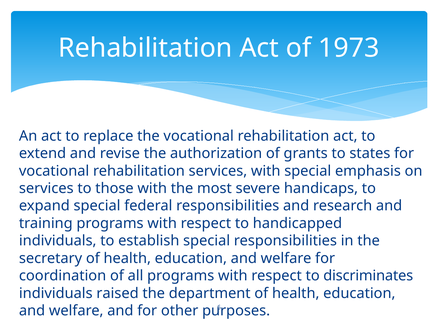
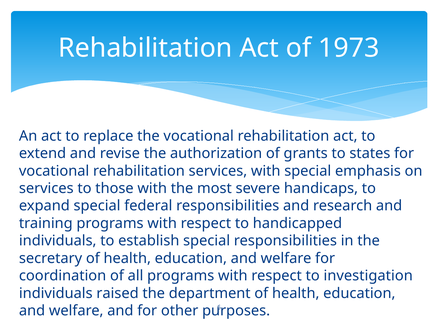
discriminates: discriminates -> investigation (368, 276)
